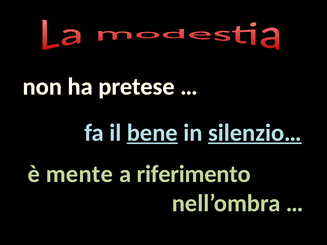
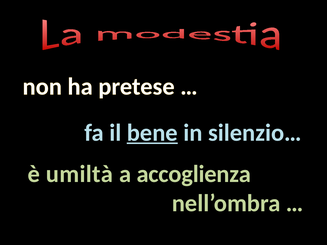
silenzio… underline: present -> none (255, 133)
mente: mente -> umiltà (79, 174)
riferimento: riferimento -> accoglienza (194, 174)
